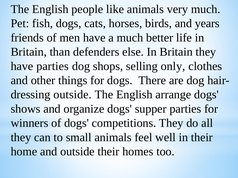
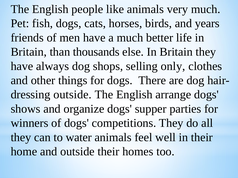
defenders: defenders -> thousands (96, 52)
have parties: parties -> always (53, 66)
small: small -> water (79, 138)
